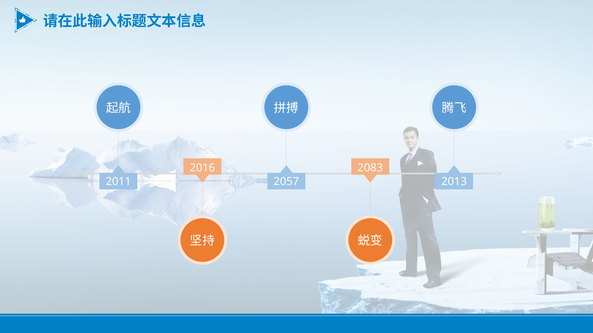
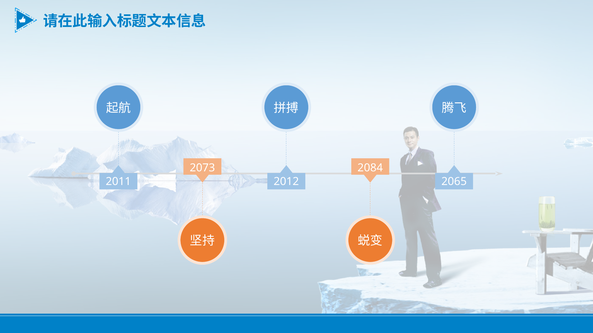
2016: 2016 -> 2073 (202, 168)
2083: 2083 -> 2084 (370, 168)
2057: 2057 -> 2012 (286, 182)
2013: 2013 -> 2065 (454, 182)
